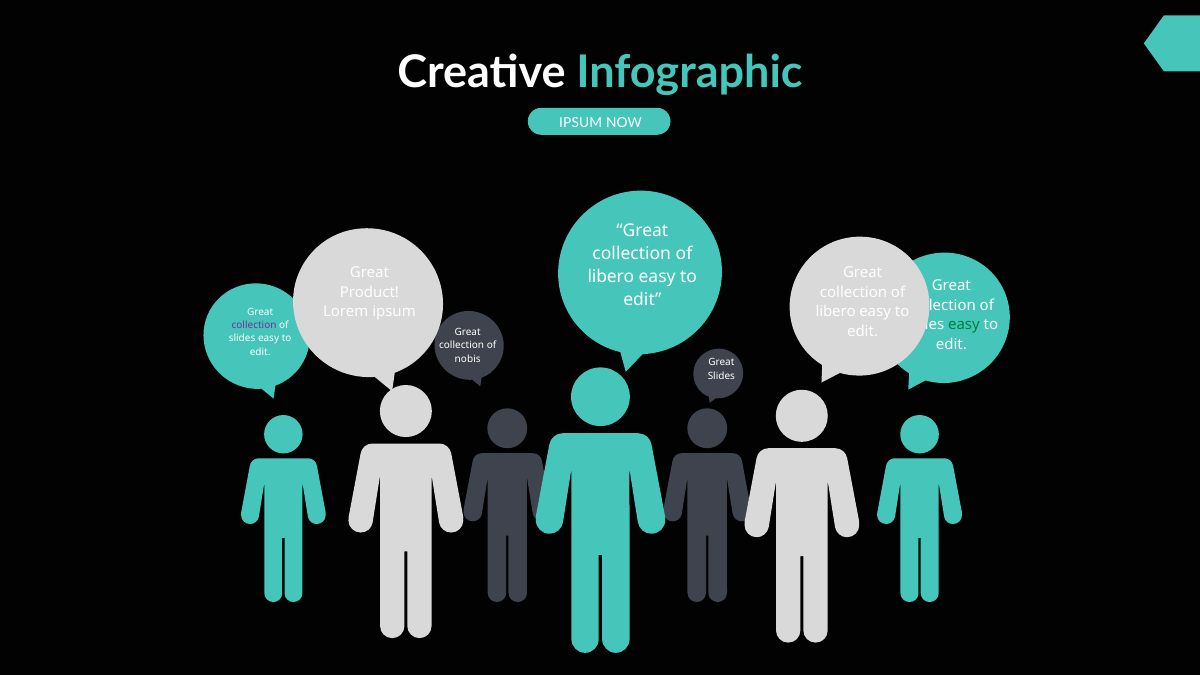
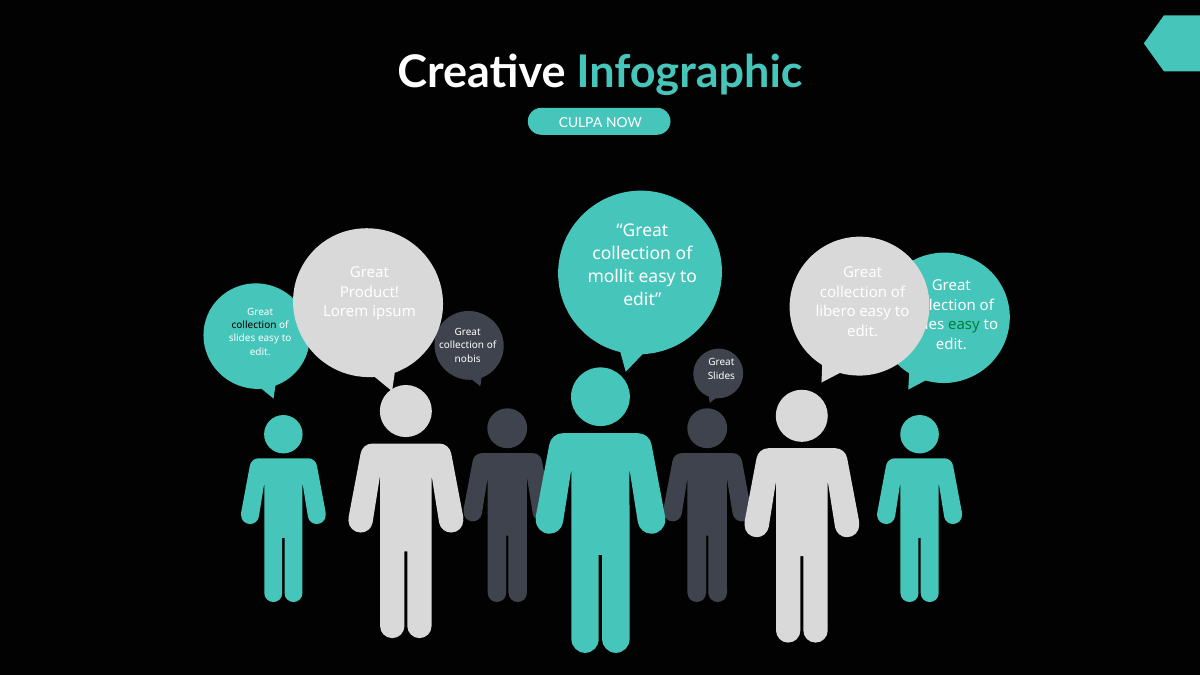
IPSUM: IPSUM -> CULPA (581, 123)
libero: libero -> mollit (611, 277)
collection colour: purple -> black (254, 325)
